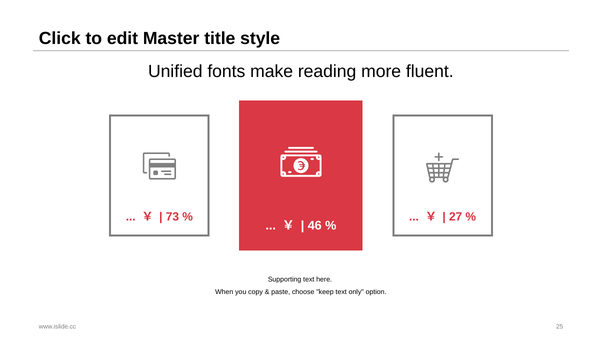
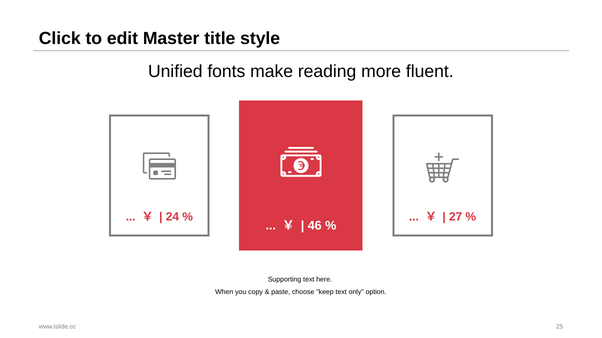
73: 73 -> 24 (172, 217)
